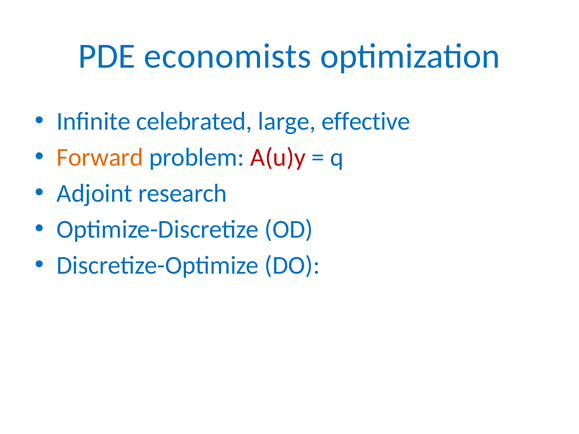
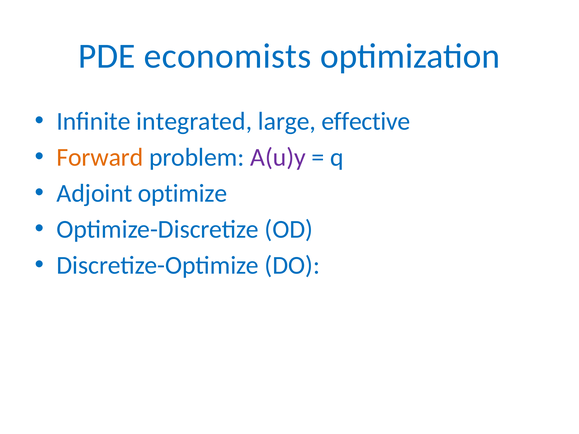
celebrated: celebrated -> integrated (194, 121)
A(u)y colour: red -> purple (278, 158)
research: research -> optimize (183, 194)
